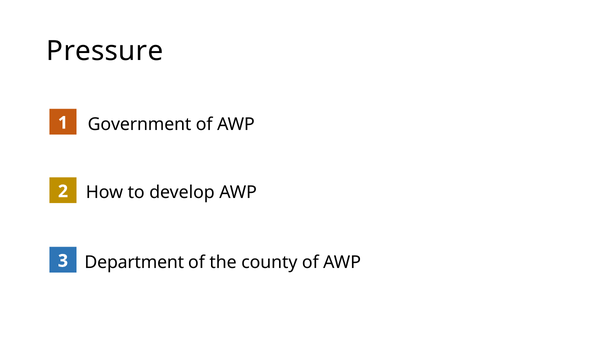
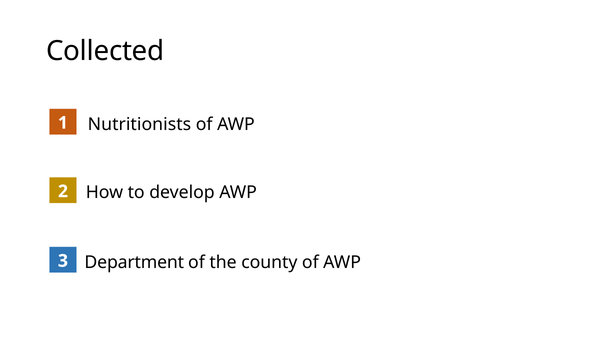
Pressure: Pressure -> Collected (105, 51)
Government: Government -> Nutritionists (139, 124)
